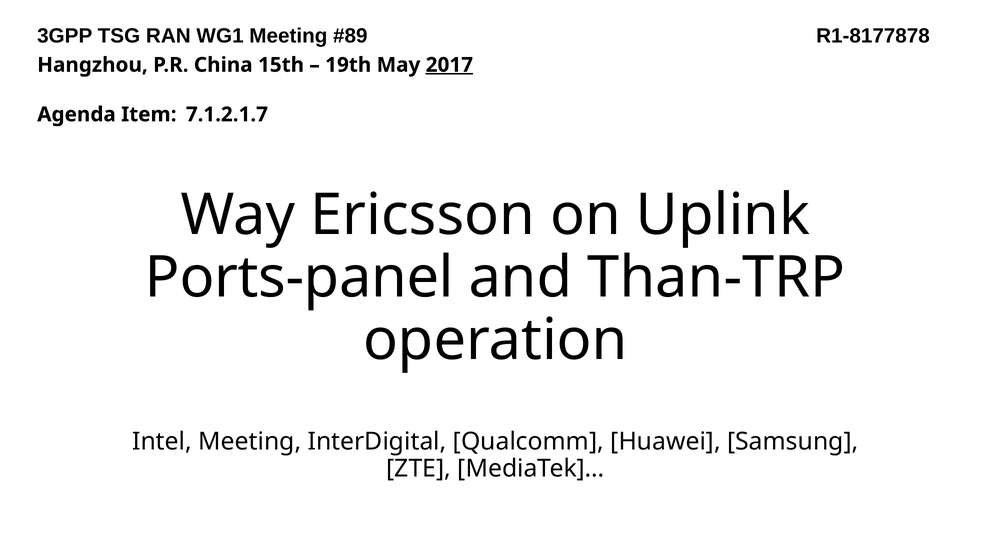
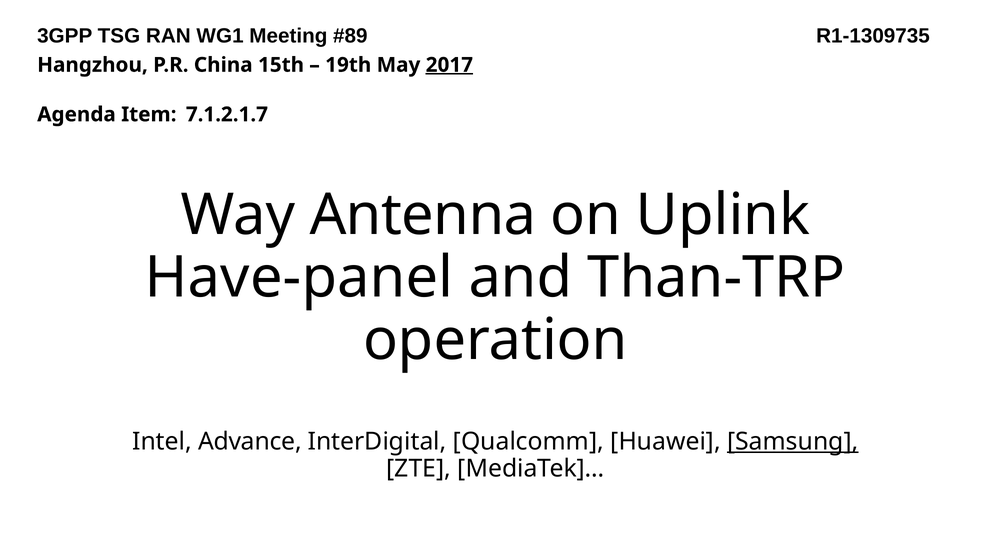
R1-8177878: R1-8177878 -> R1-1309735 (873, 36)
Ericsson: Ericsson -> Antenna (423, 216)
Ports-panel: Ports-panel -> Have-panel (299, 278)
Intel Meeting: Meeting -> Advance (250, 442)
Samsung underline: none -> present (793, 442)
